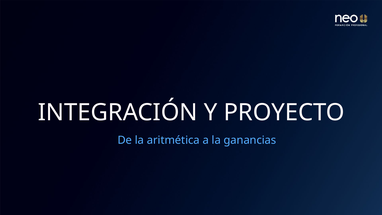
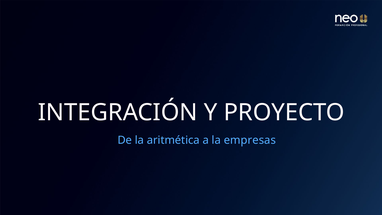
ganancias: ganancias -> empresas (250, 140)
